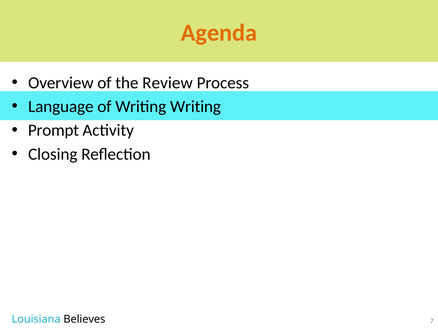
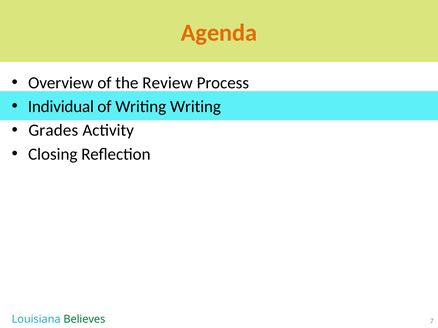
Language: Language -> Individual (61, 107)
Prompt: Prompt -> Grades (53, 131)
Believes colour: black -> green (84, 320)
